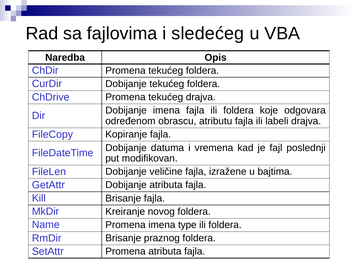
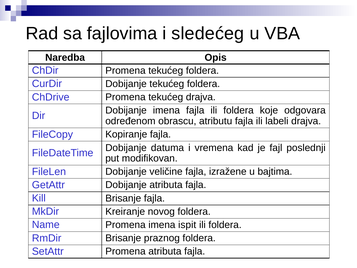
type: type -> ispit (187, 225)
